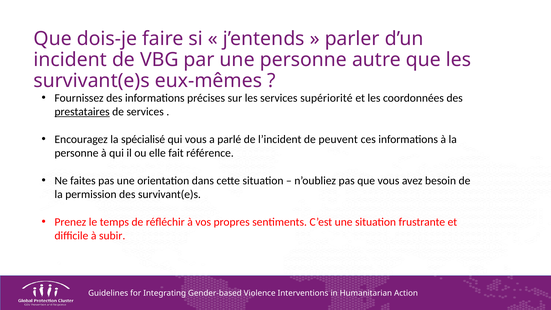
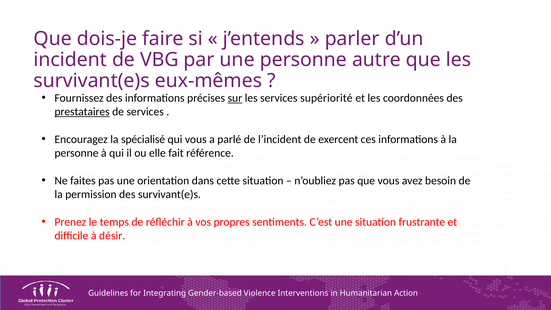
sur underline: none -> present (235, 98)
peuvent: peuvent -> exercent (338, 139)
subir: subir -> désir (112, 236)
